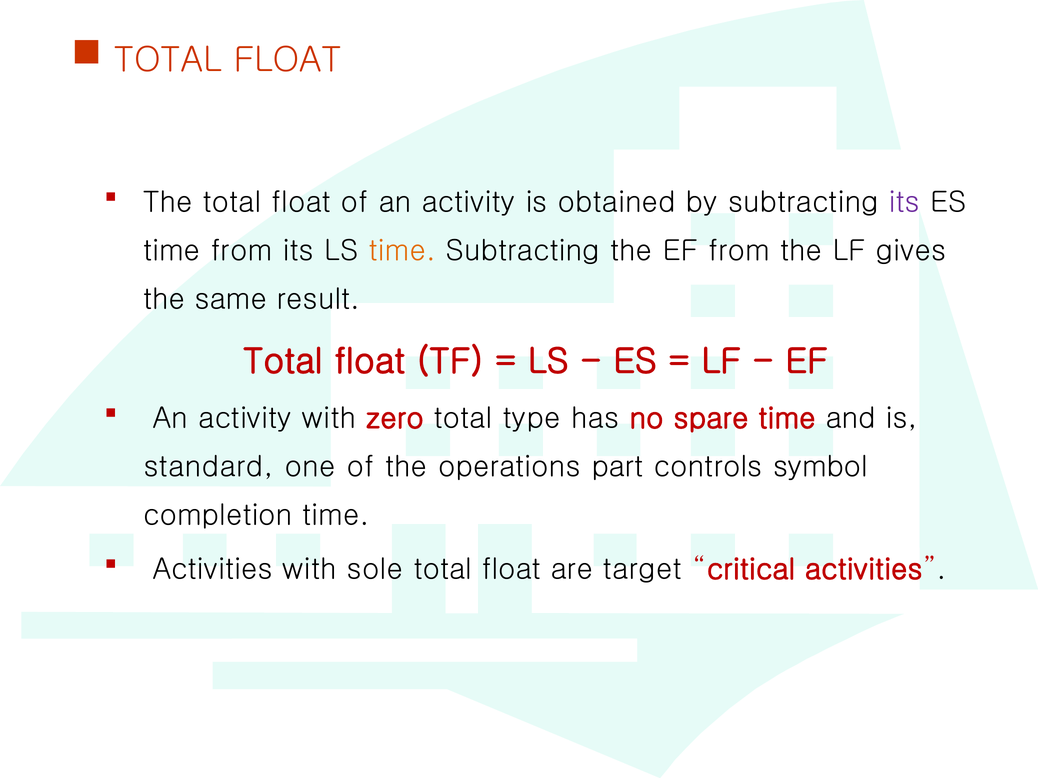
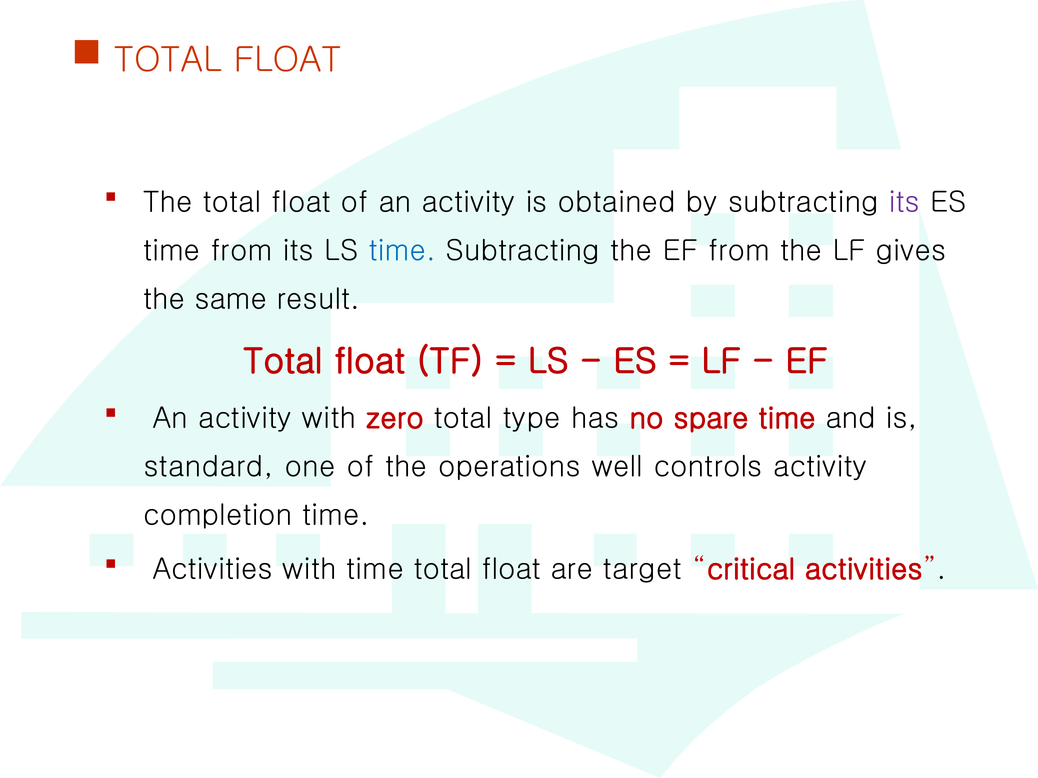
time colour: orange -> blue (402, 251)
part: part -> well (617, 467)
controls symbol: symbol -> activity (820, 467)
with sole: sole -> time (375, 570)
